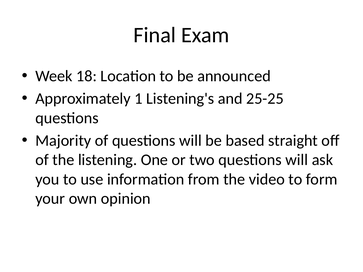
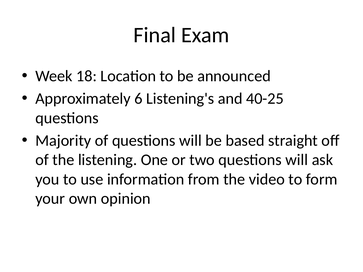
1: 1 -> 6 (138, 99)
25-25: 25-25 -> 40-25 (265, 99)
